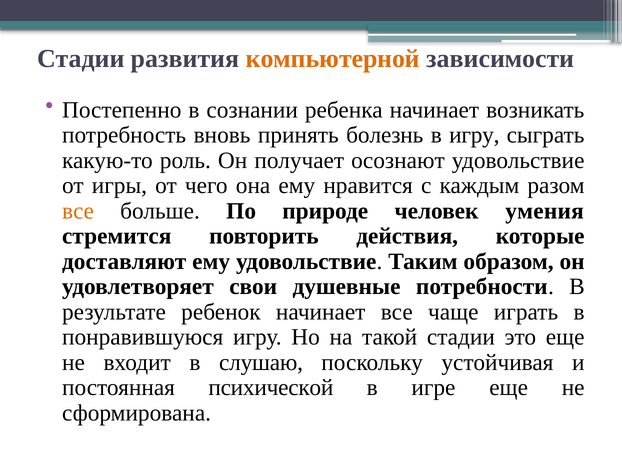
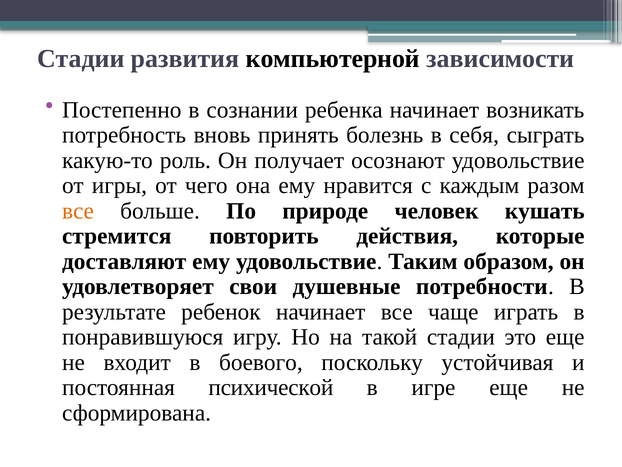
компьютерной colour: orange -> black (333, 59)
в игру: игру -> себя (474, 135)
умения: умения -> кушать (545, 211)
слушаю: слушаю -> боевого (261, 362)
